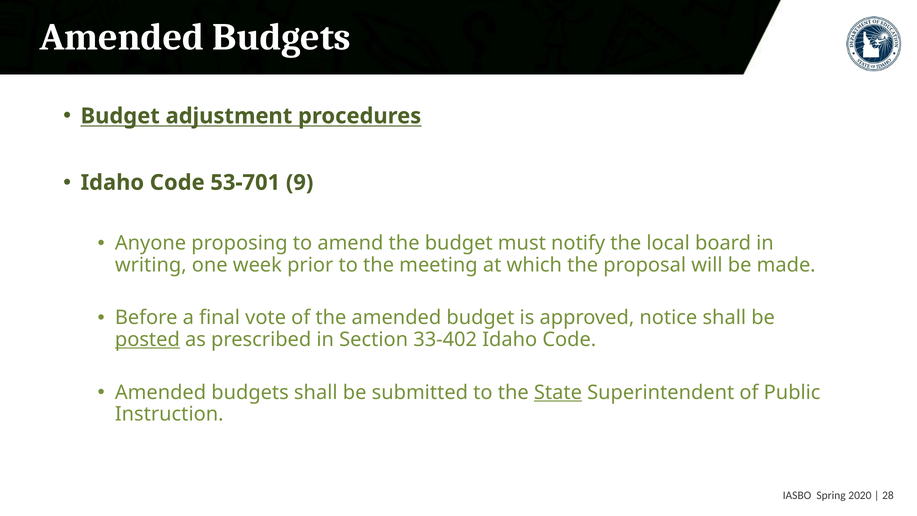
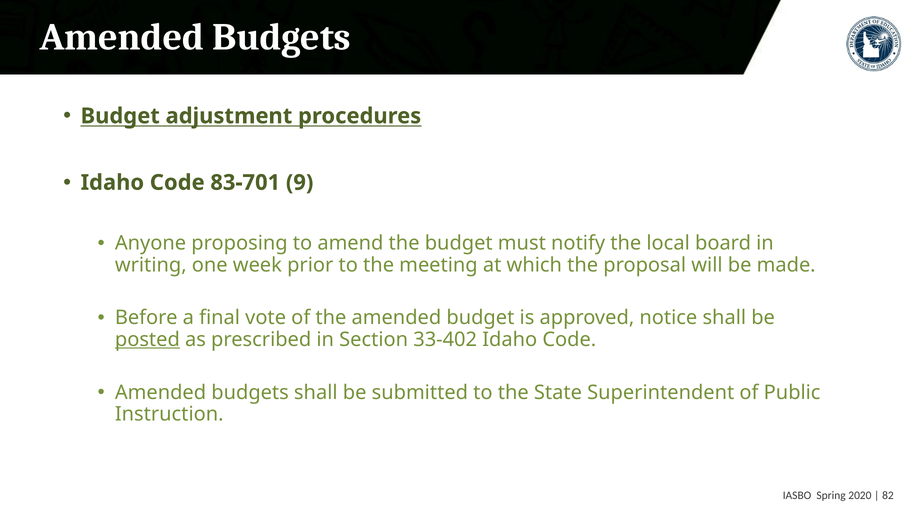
53-701: 53-701 -> 83-701 (245, 183)
State underline: present -> none (558, 392)
28: 28 -> 82 (888, 495)
